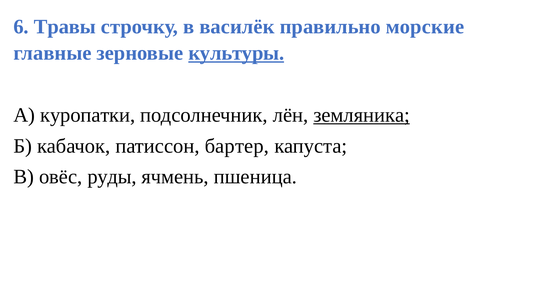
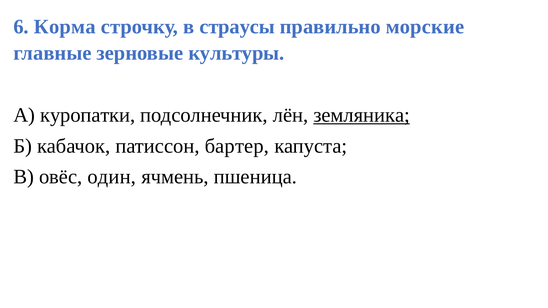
Травы: Травы -> Корма (65, 27)
василёк: василёк -> страусы (237, 27)
культуры underline: present -> none (236, 53)
руды: руды -> один (112, 177)
